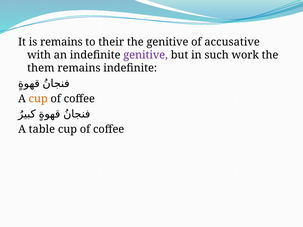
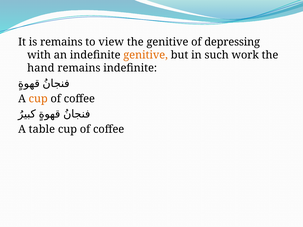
their: their -> view (111, 42)
accusative: accusative -> depressing (232, 42)
genitive colour: purple -> orange (146, 55)
them: them -> hand (41, 68)
